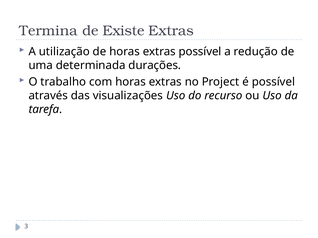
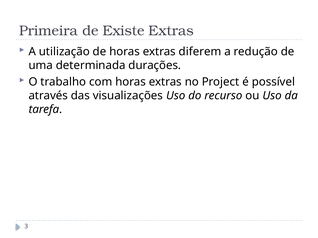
Termina: Termina -> Primeira (48, 31)
extras possível: possível -> diferem (200, 52)
